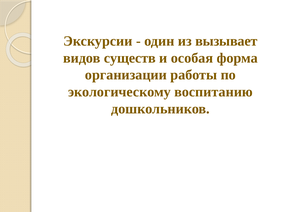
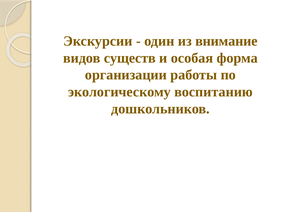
вызывает: вызывает -> внимание (226, 41)
